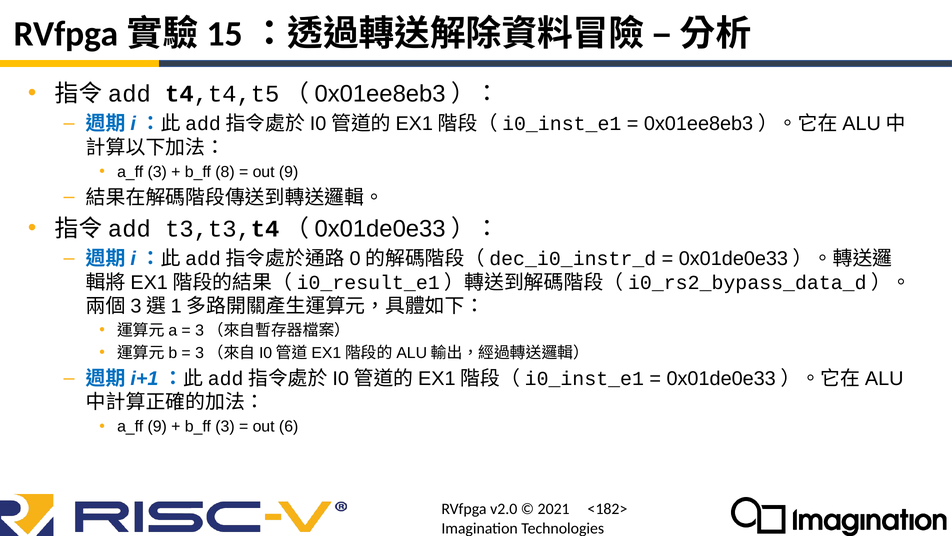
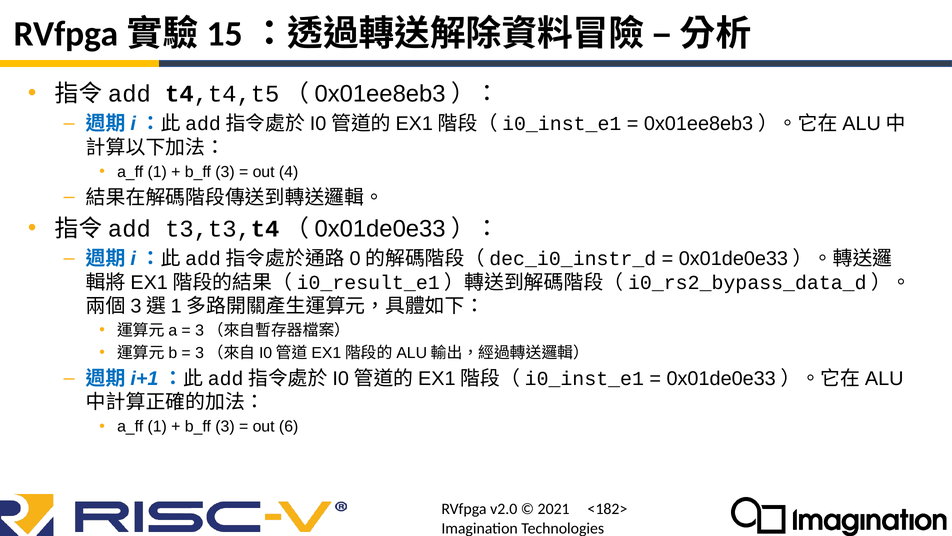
3: 3 -> 1 (157, 172)
8: 8 -> 3 (225, 172)
out 9: 9 -> 4 (289, 172)
9: 9 -> 1 (157, 426)
